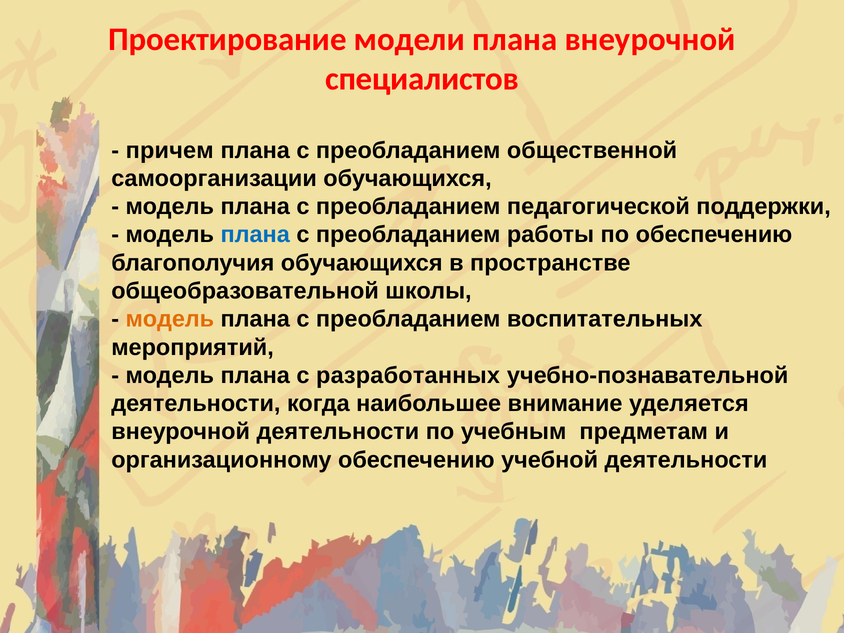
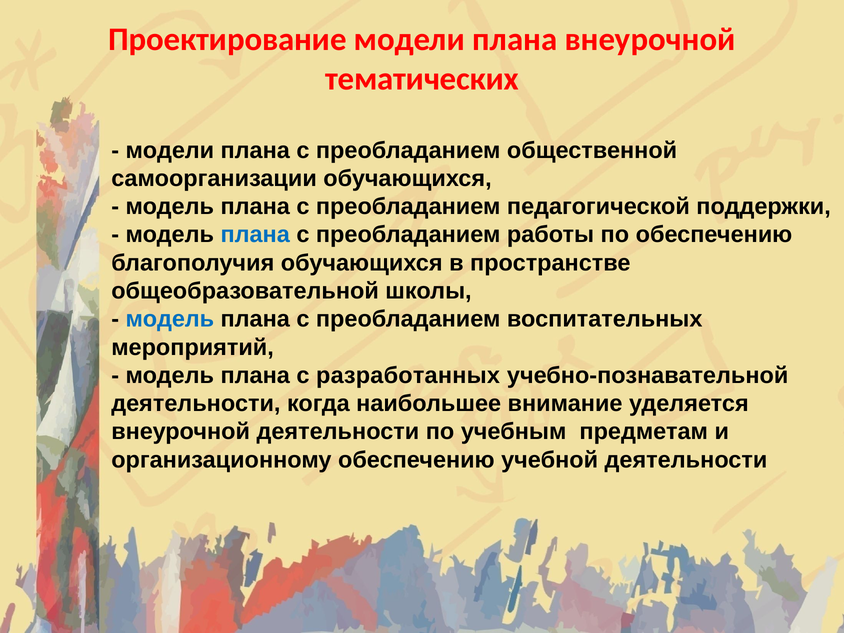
специалистов: специалистов -> тематических (422, 79)
причем: причем -> модели (170, 150)
модель colour: orange -> blue (170, 319)
